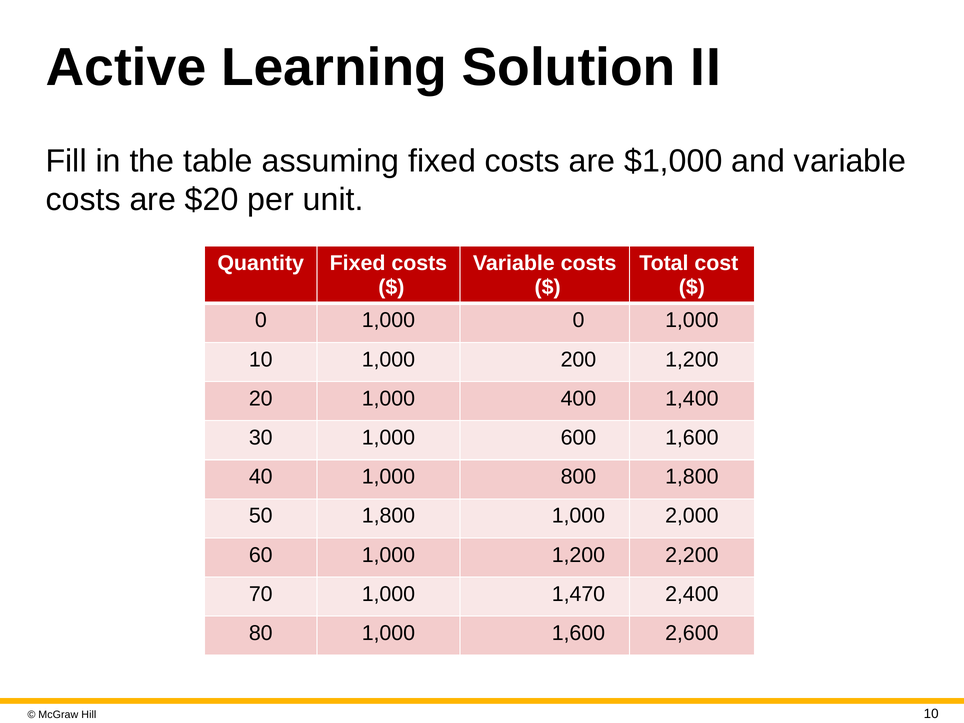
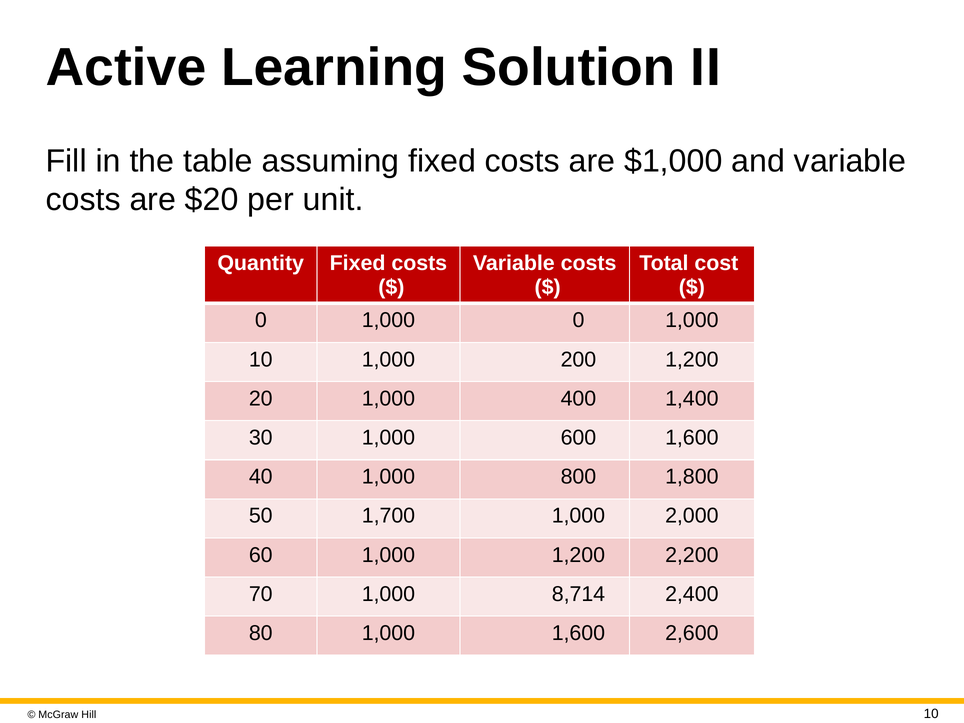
50 1,800: 1,800 -> 1,700 (388, 516)
1,470: 1,470 -> 8,714 (578, 594)
